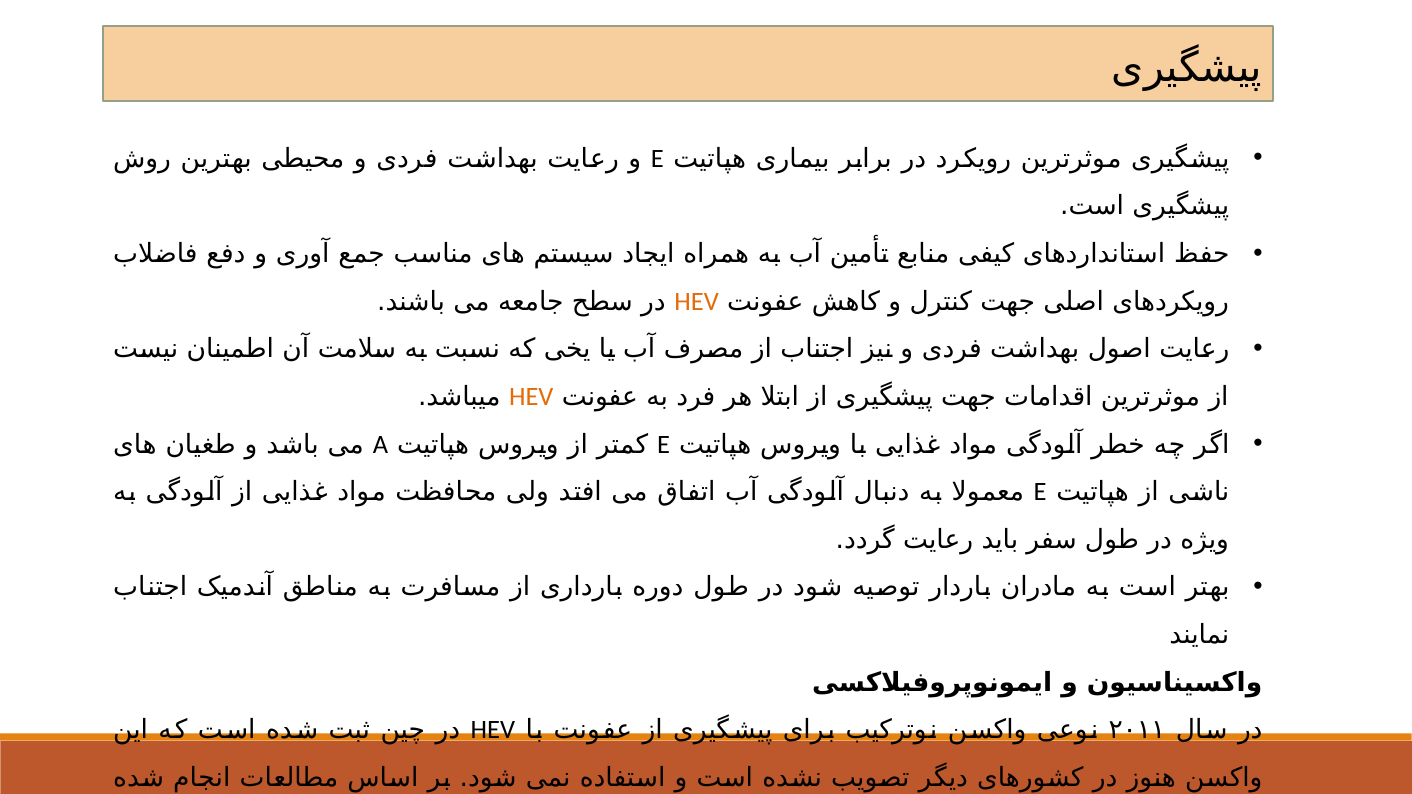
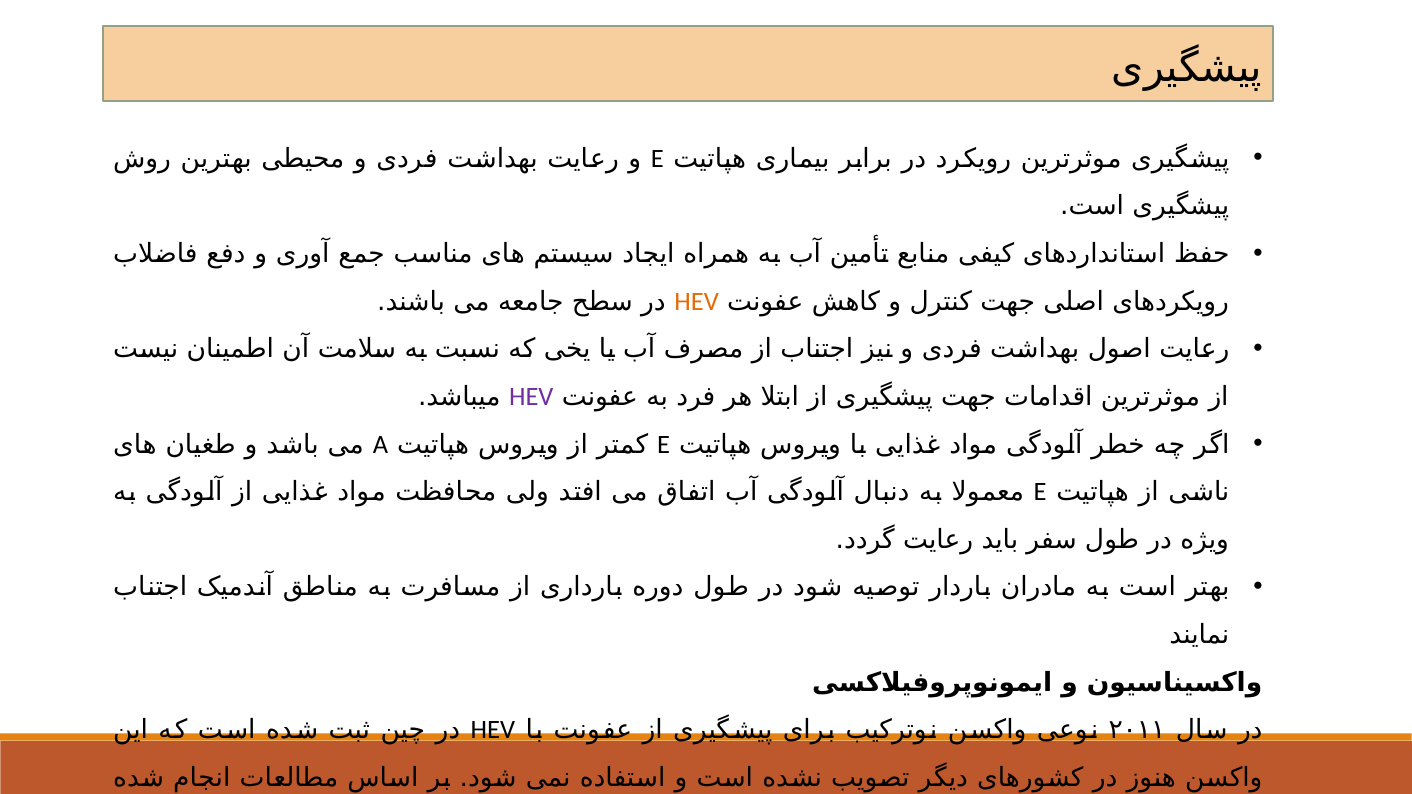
HEV colour: orange -> purple (531, 397)
